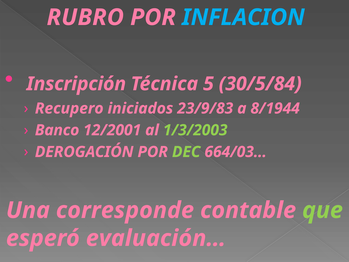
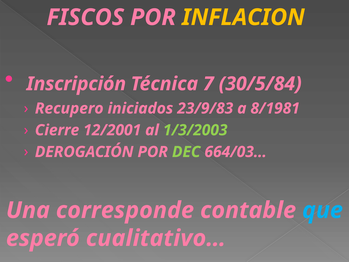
RUBRO: RUBRO -> FISCOS (85, 17)
INFLACION colour: light blue -> yellow (243, 17)
5: 5 -> 7 (208, 84)
8/1944: 8/1944 -> 8/1981 (275, 108)
Banco: Banco -> Cierre (57, 130)
que colour: light green -> light blue (323, 210)
evaluación…: evaluación… -> cualitativo… (156, 238)
